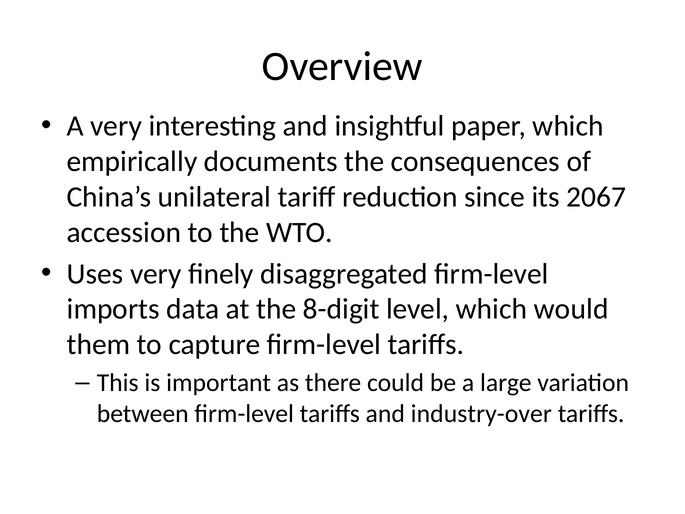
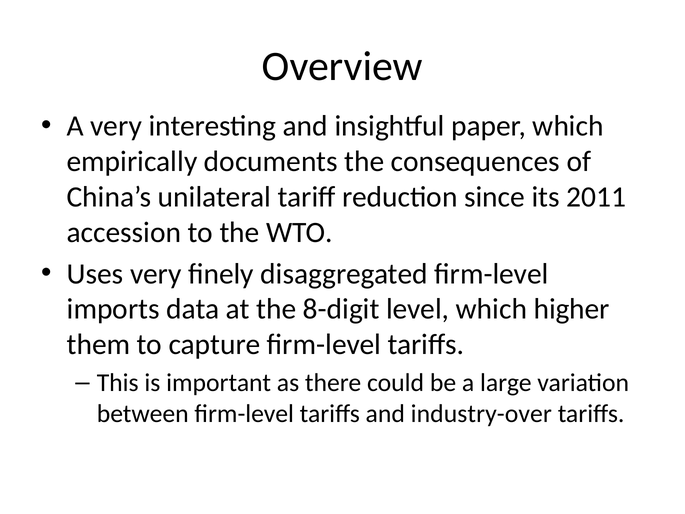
2067: 2067 -> 2011 (596, 197)
would: would -> higher (571, 309)
